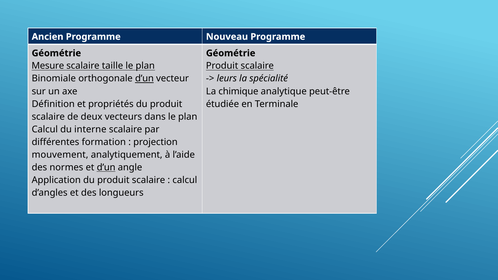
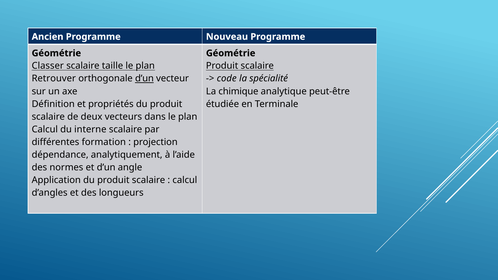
Mesure: Mesure -> Classer (48, 66)
Binomiale: Binomiale -> Retrouver (54, 79)
leurs: leurs -> code (227, 79)
mouvement: mouvement -> dépendance (60, 155)
d’un underline: present -> none (106, 168)
